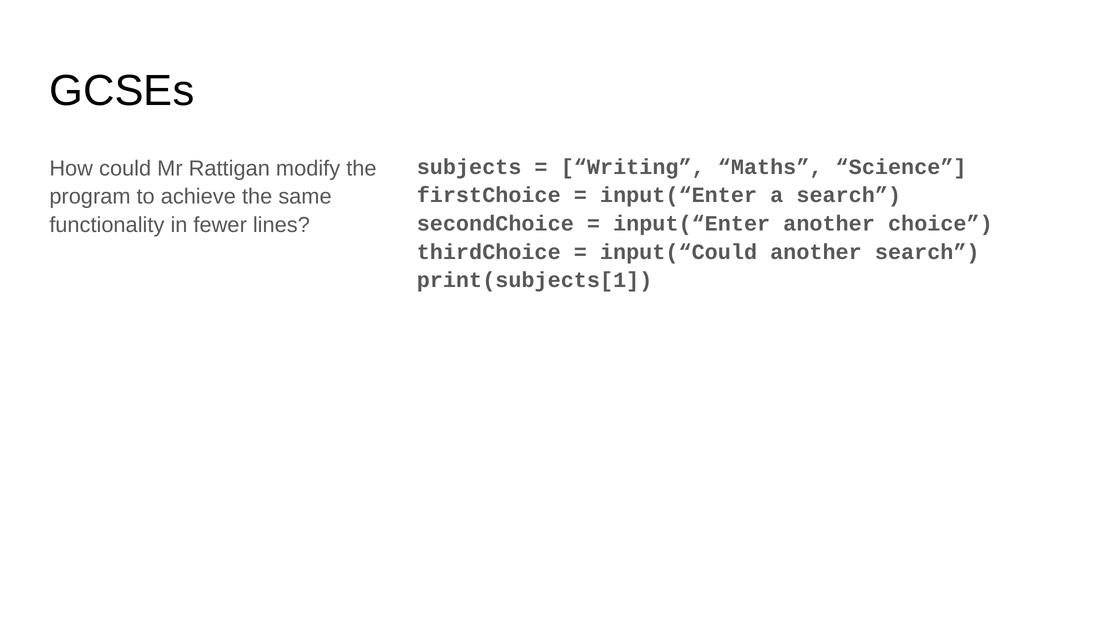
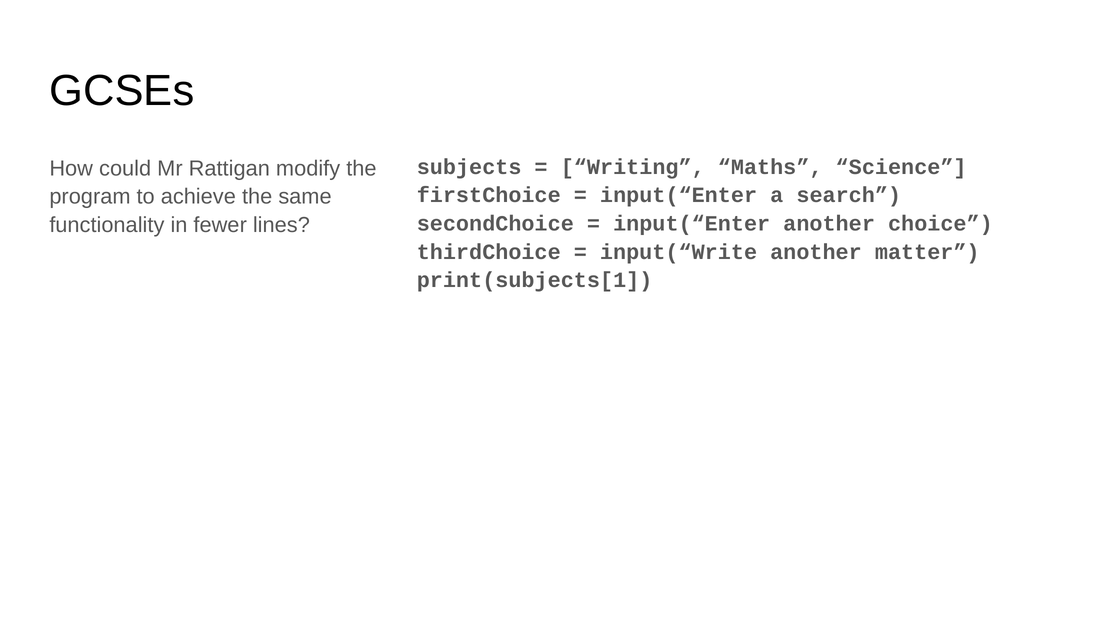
input(“Could: input(“Could -> input(“Write (679, 252)
another search: search -> matter (927, 252)
